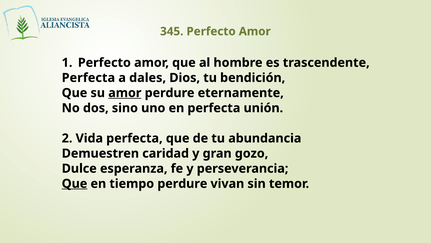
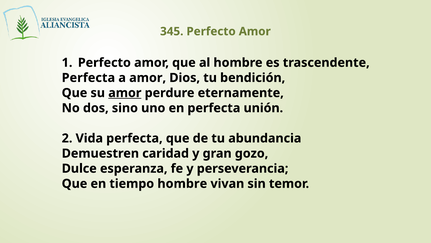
a dales: dales -> amor (148, 78)
Que underline: present -> none (74, 183)
tiempo perdure: perdure -> hombre (182, 183)
